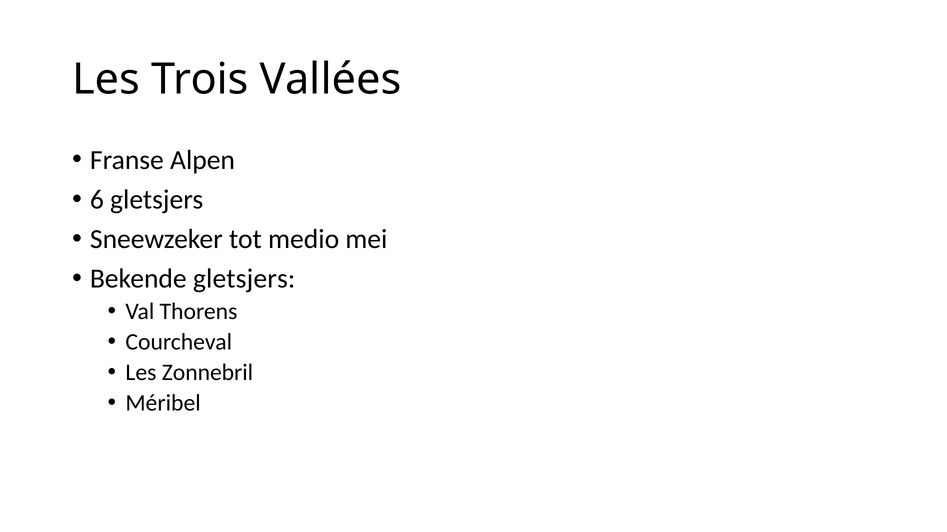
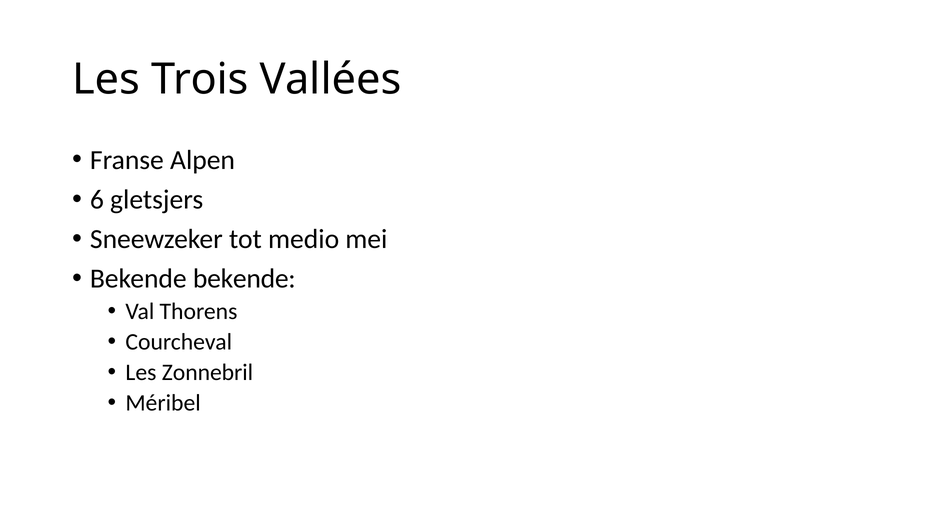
Bekende gletsjers: gletsjers -> bekende (244, 279)
